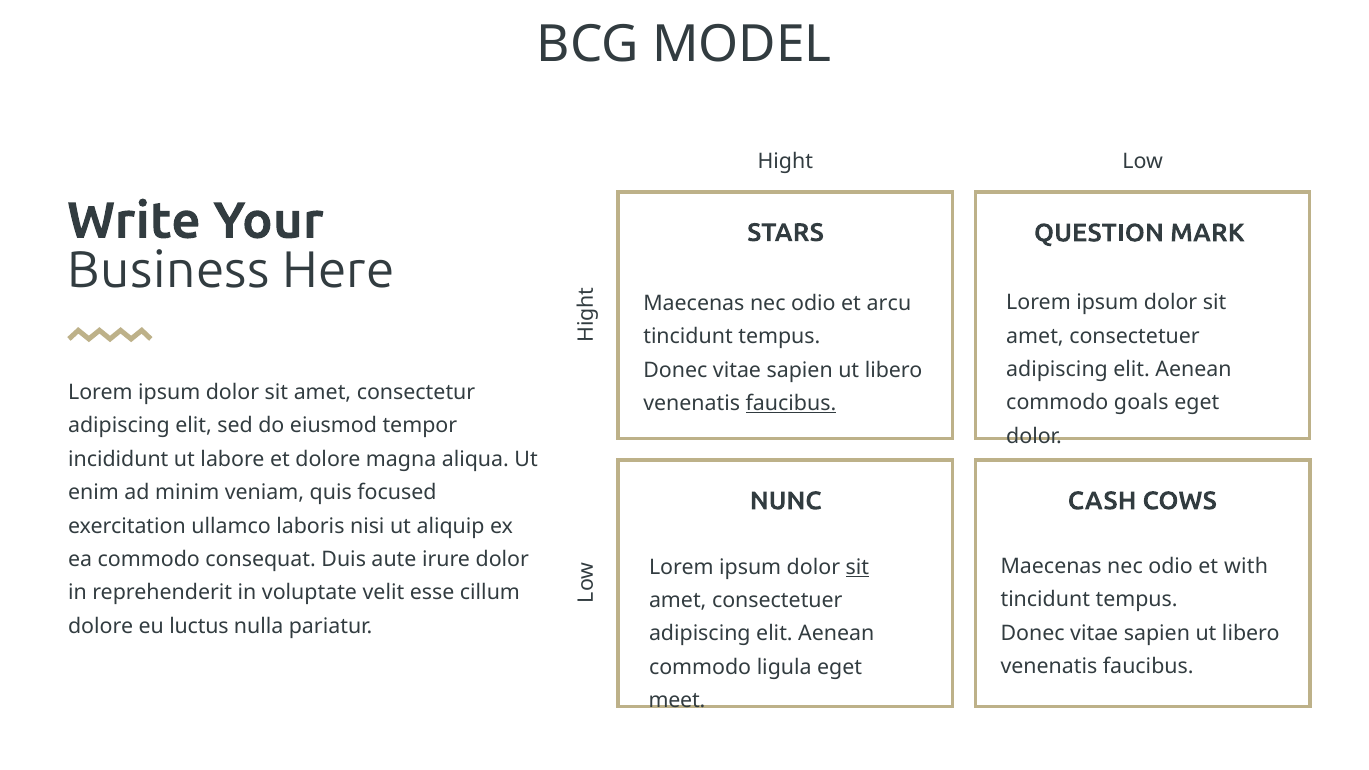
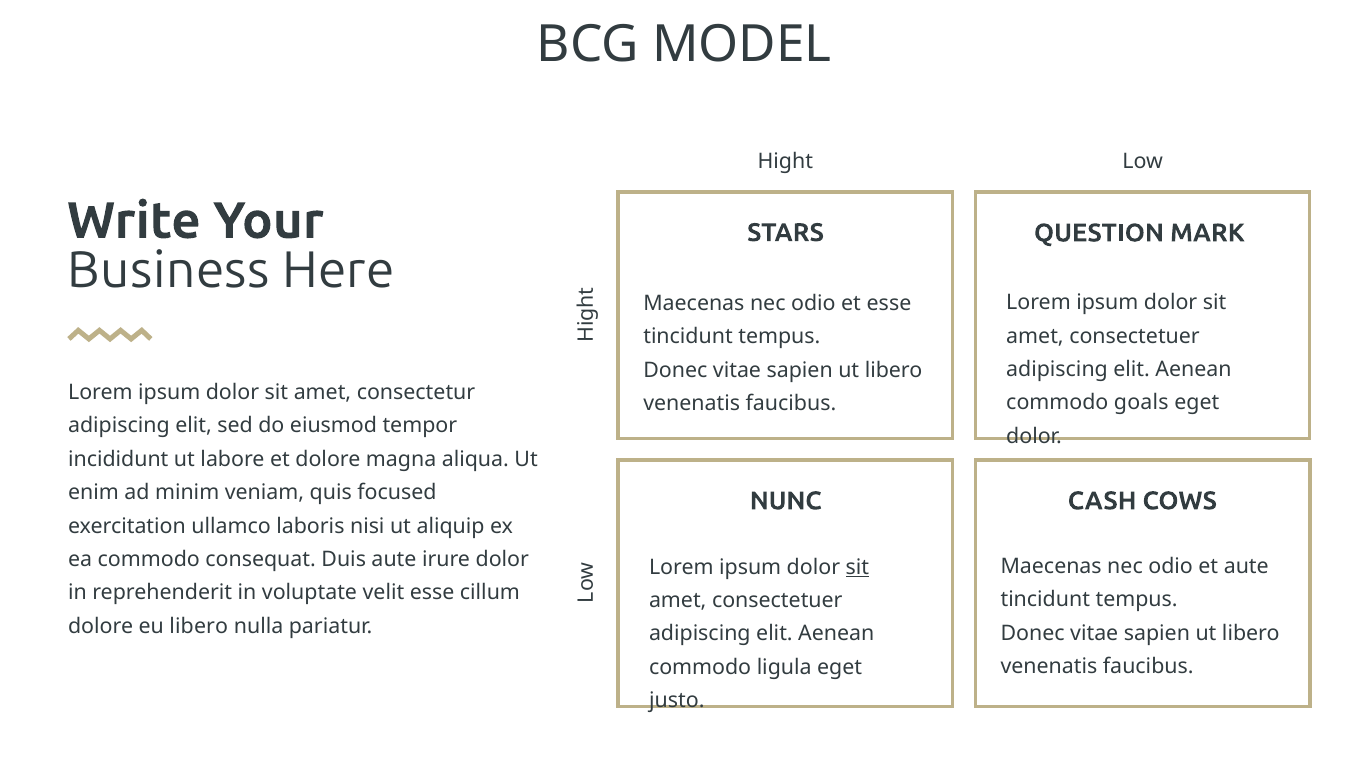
et arcu: arcu -> esse (889, 303)
faucibus underline: present -> none (791, 403)
et with: with -> aute (1246, 566)
eu luctus: luctus -> libero (199, 626)
meet: meet -> justo (677, 701)
